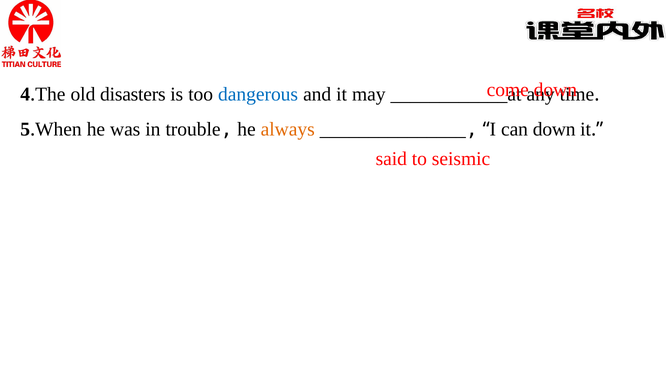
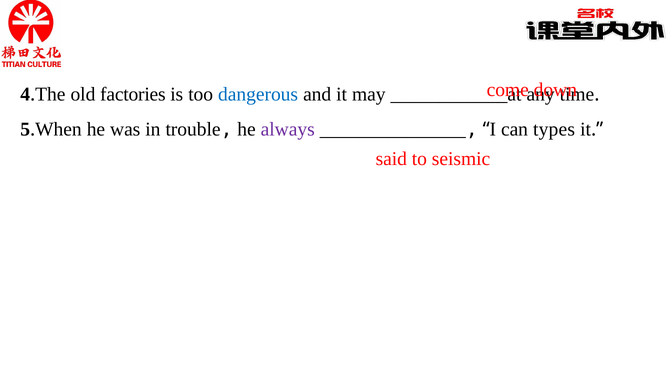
disasters: disasters -> factories (133, 94)
always colour: orange -> purple (288, 130)
can down: down -> types (554, 130)
